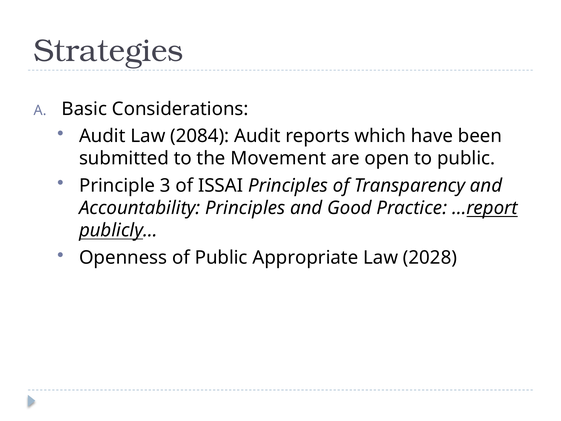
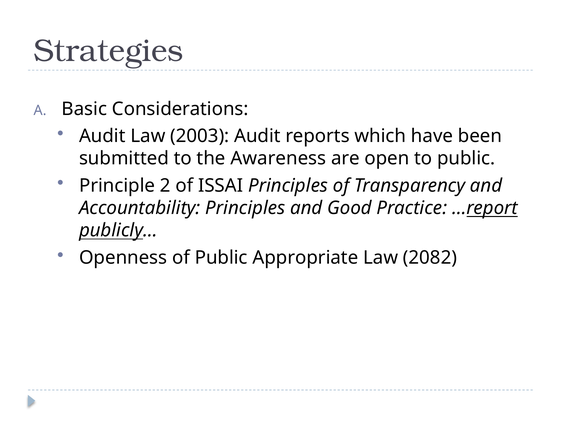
2084: 2084 -> 2003 (200, 136)
Movement: Movement -> Awareness (278, 158)
3: 3 -> 2 (165, 185)
2028: 2028 -> 2082 (430, 257)
